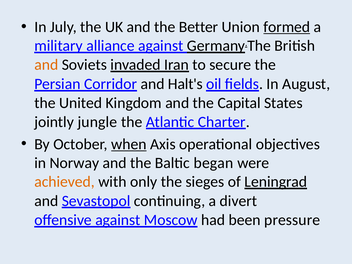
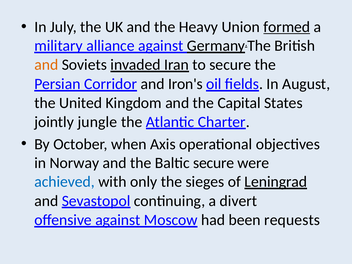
Better: Better -> Heavy (199, 27)
Halt's: Halt's -> Iron's (185, 84)
when underline: present -> none (129, 144)
Baltic began: began -> secure (214, 163)
achieved colour: orange -> blue (65, 182)
pressure: pressure -> requests (292, 220)
